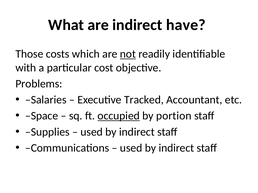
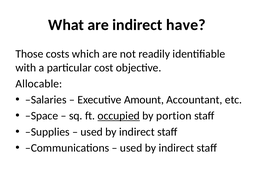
not underline: present -> none (128, 54)
Problems: Problems -> Allocable (39, 84)
Tracked: Tracked -> Amount (144, 100)
